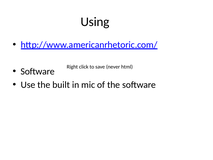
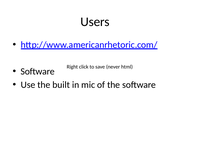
Using: Using -> Users (95, 22)
